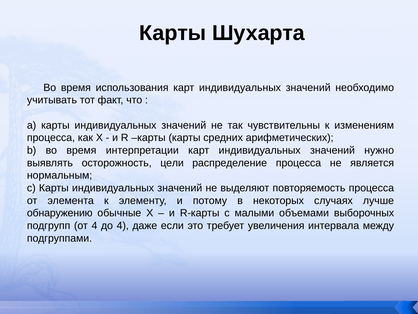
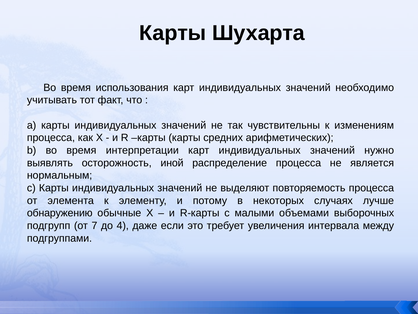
цели: цели -> иной (172, 163)
от 4: 4 -> 7 (94, 225)
